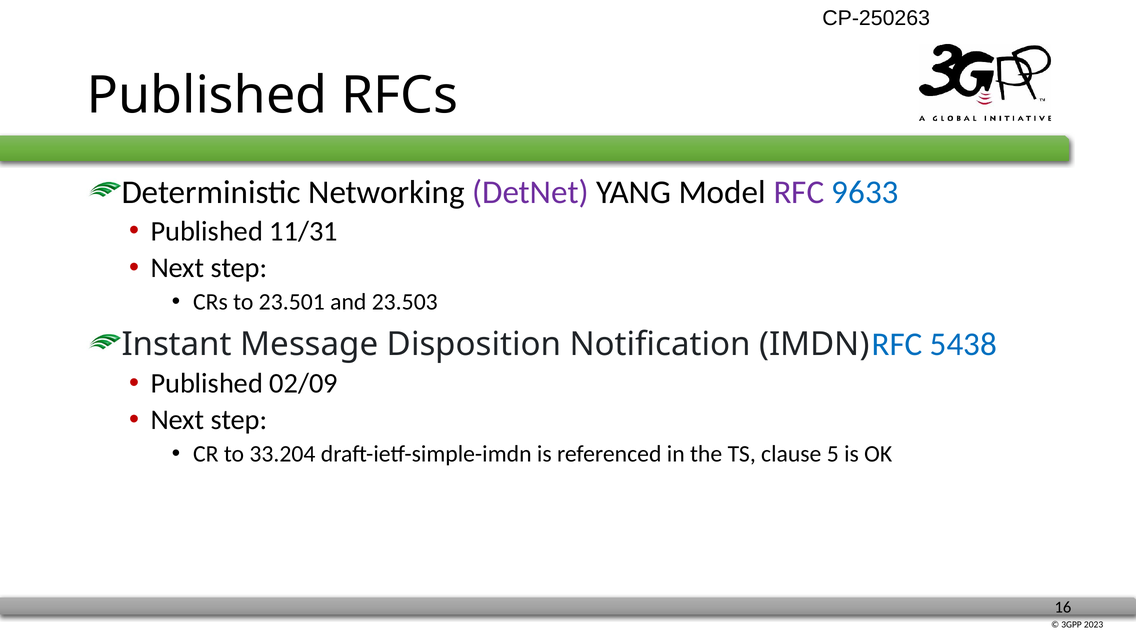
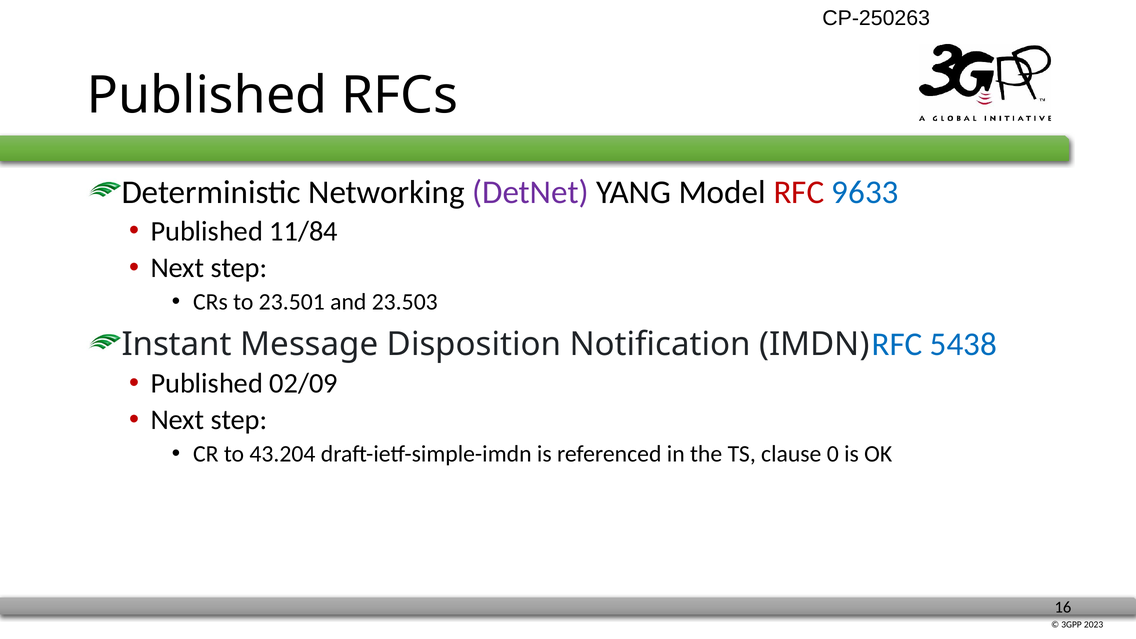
RFC colour: purple -> red (799, 192)
11/31: 11/31 -> 11/84 (304, 231)
33.204: 33.204 -> 43.204 (282, 454)
5: 5 -> 0 (833, 454)
